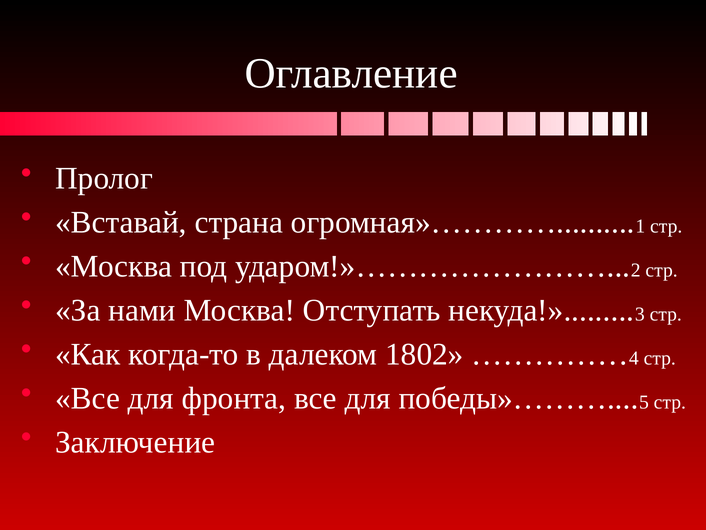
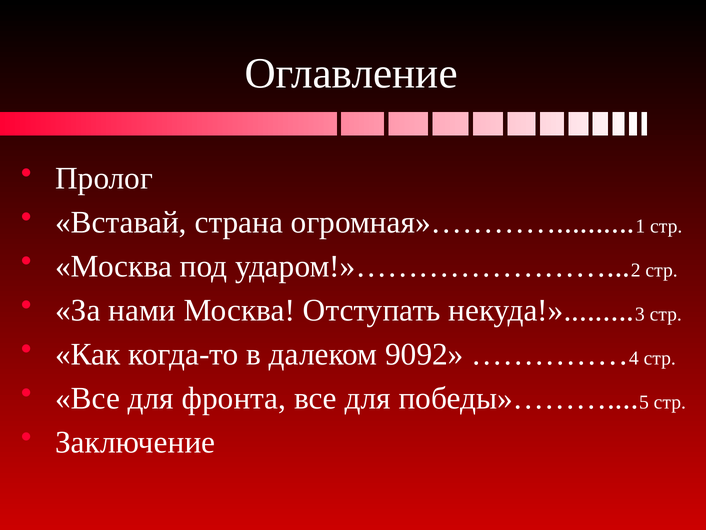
1802: 1802 -> 9092 (424, 354)
